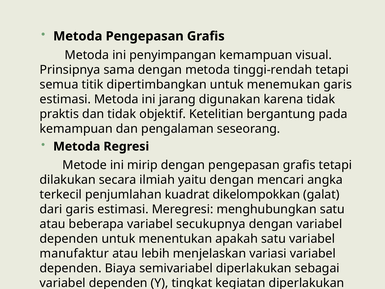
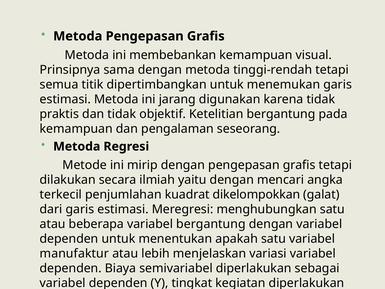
penyimpangan: penyimpangan -> membebankan (173, 55)
variabel secukupnya: secukupnya -> bergantung (211, 224)
